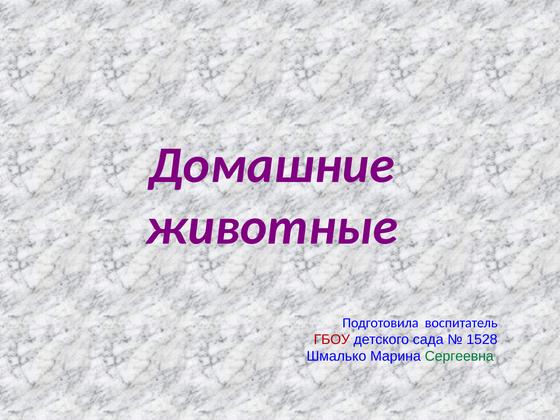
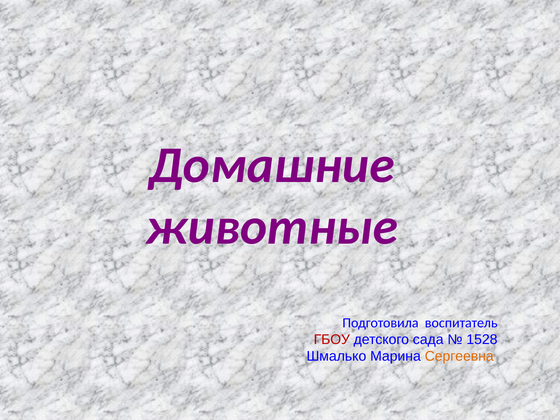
Сергеевна colour: green -> orange (459, 356)
